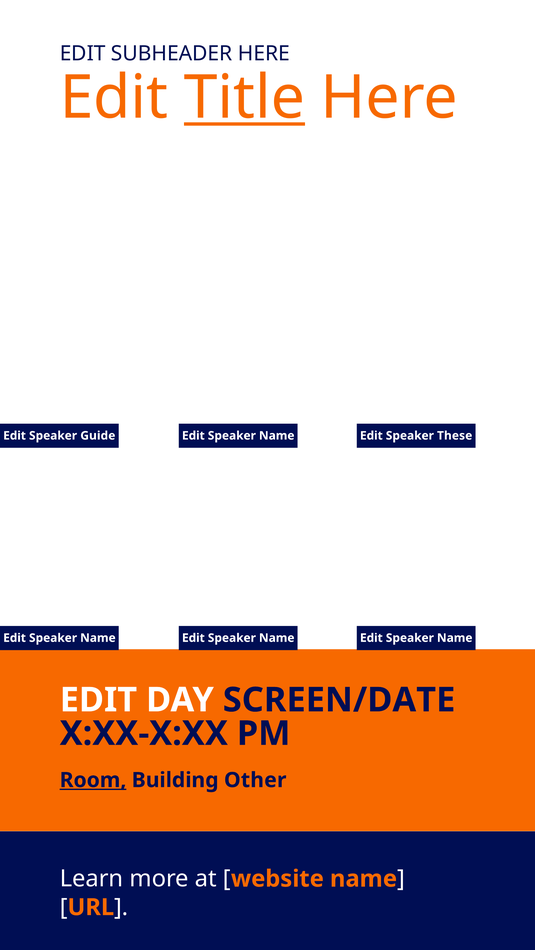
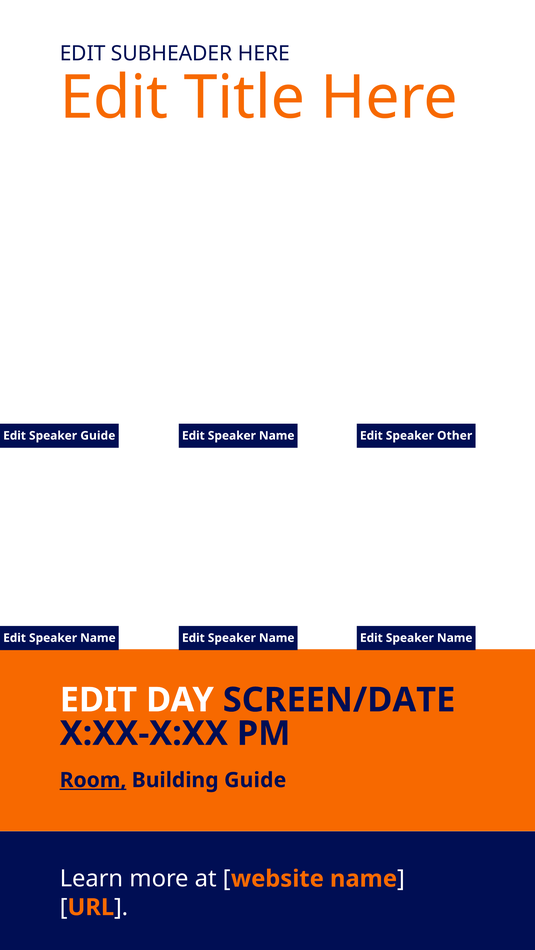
Title underline: present -> none (244, 98)
These: These -> Other (455, 436)
Building Other: Other -> Guide (255, 780)
